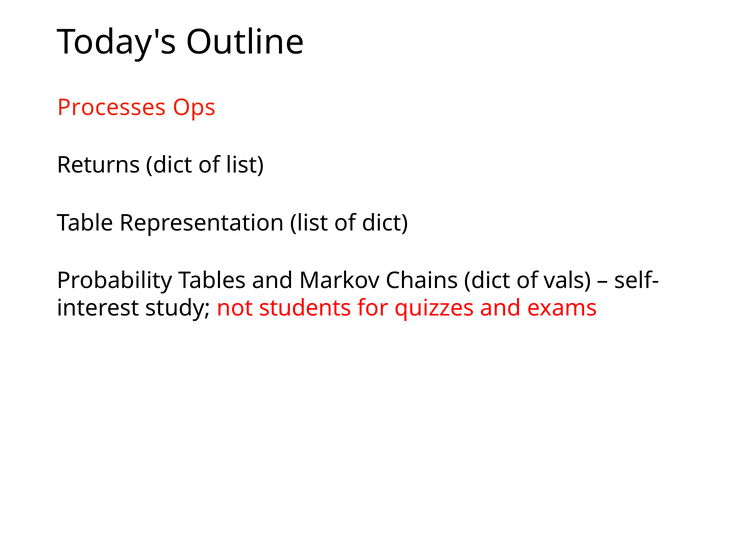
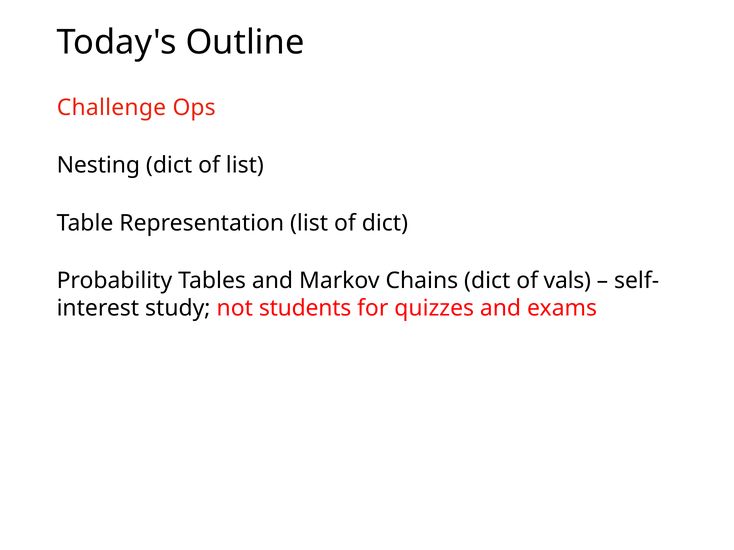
Processes: Processes -> Challenge (111, 108)
Returns: Returns -> Nesting (98, 166)
